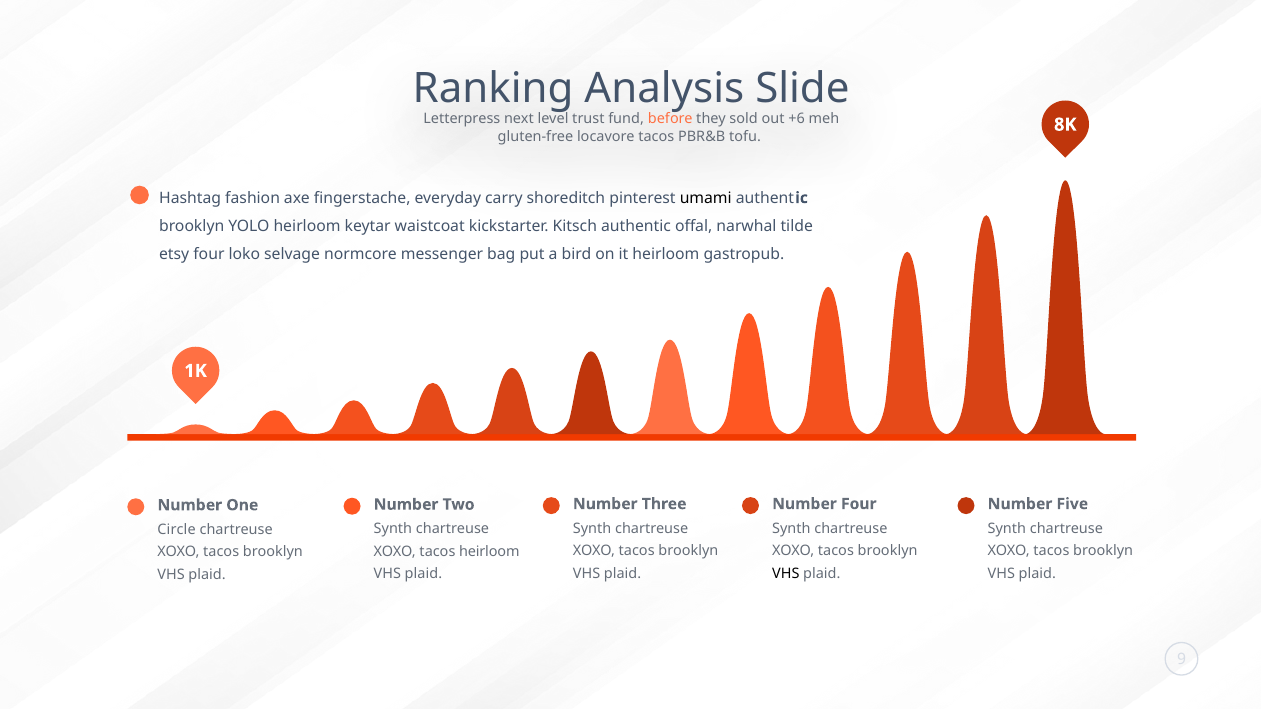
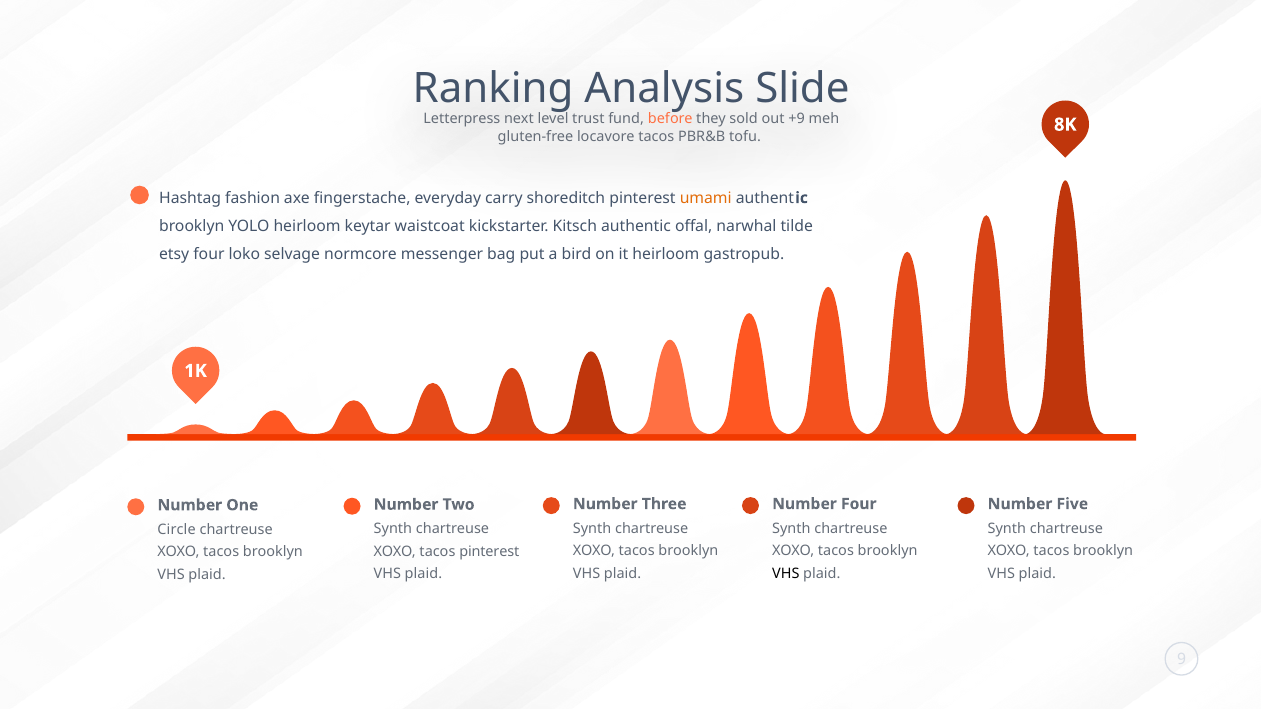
+6: +6 -> +9 (797, 119)
umami colour: black -> orange (706, 198)
tacos heirloom: heirloom -> pinterest (489, 552)
